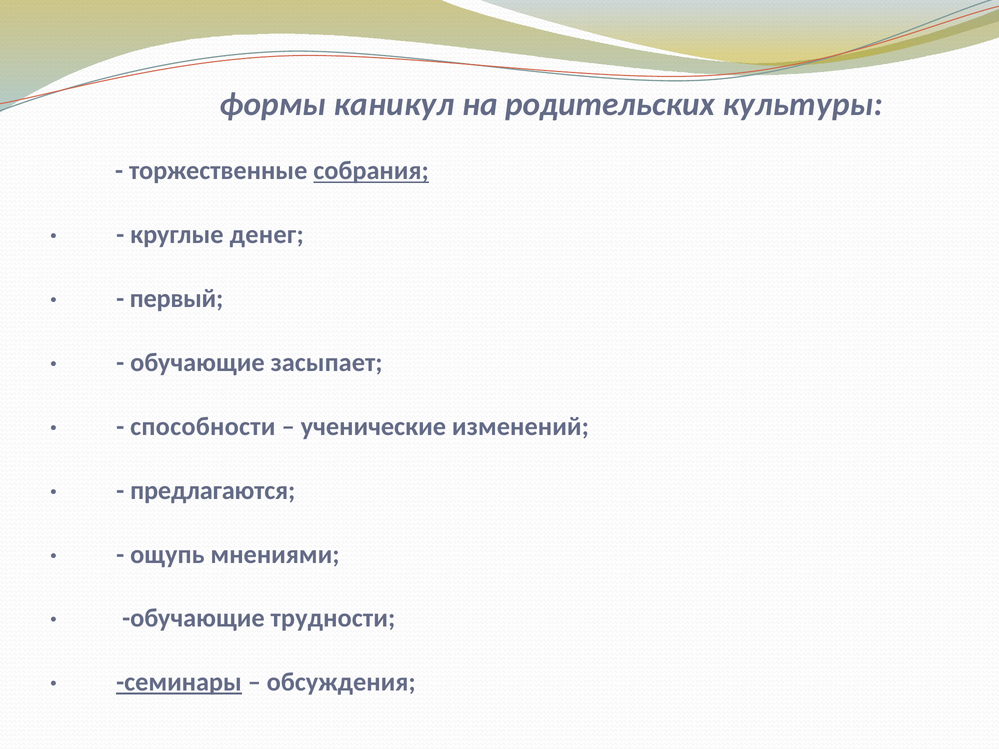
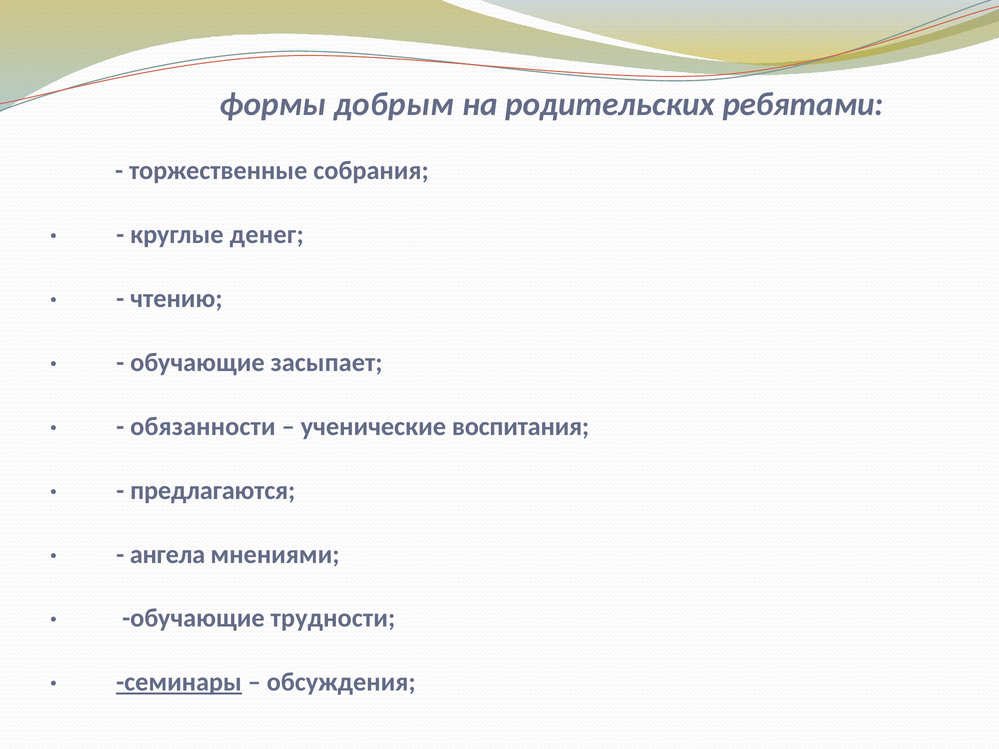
каникул: каникул -> добрым (394, 104)
культуры: культуры -> ребятами (803, 104)
собрания underline: present -> none (371, 171)
первый: первый -> чтению (176, 299)
способности: способности -> обязанности (203, 427)
изменений: изменений -> воспитания (521, 427)
ощупь: ощупь -> ангела (168, 555)
